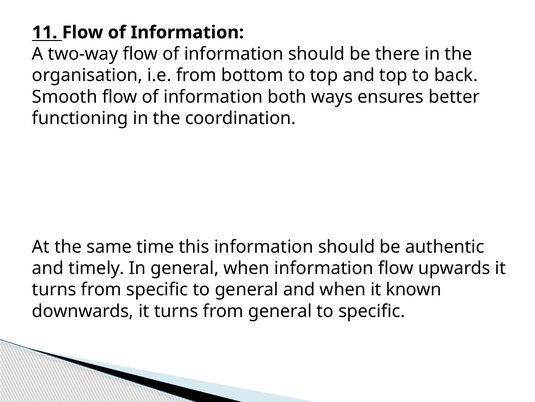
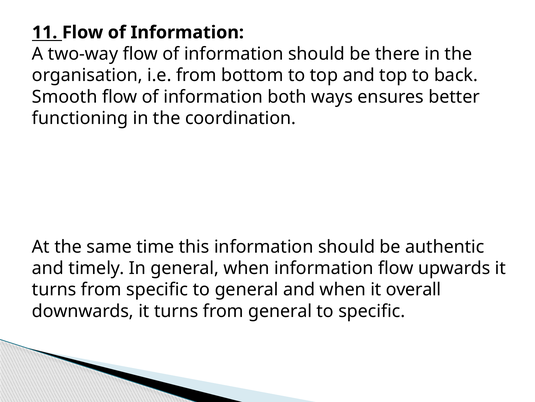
known: known -> overall (414, 289)
